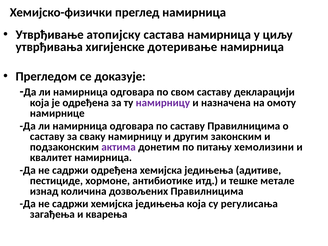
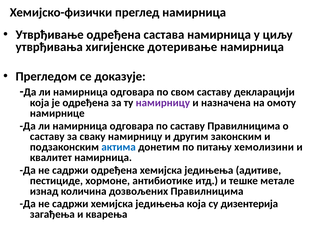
Утврђивање атопијску: атопијску -> одређена (114, 35)
актима colour: purple -> blue (119, 147)
регулисања: регулисања -> дизентерија (249, 204)
